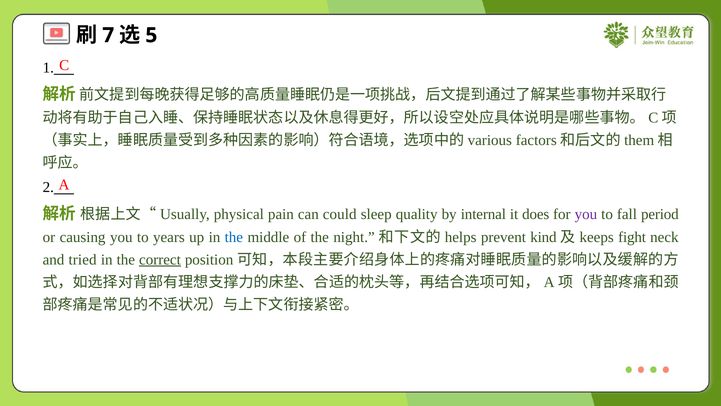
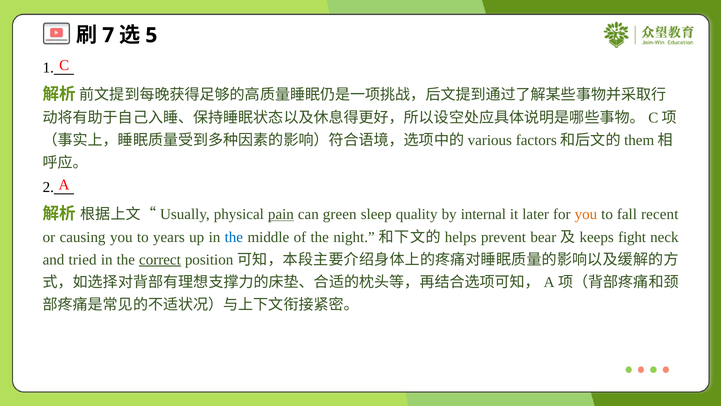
pain underline: none -> present (281, 214)
could: could -> green (340, 214)
does: does -> later (536, 214)
you colour: purple -> orange (586, 214)
period: period -> recent (660, 214)
kind: kind -> bear (543, 237)
